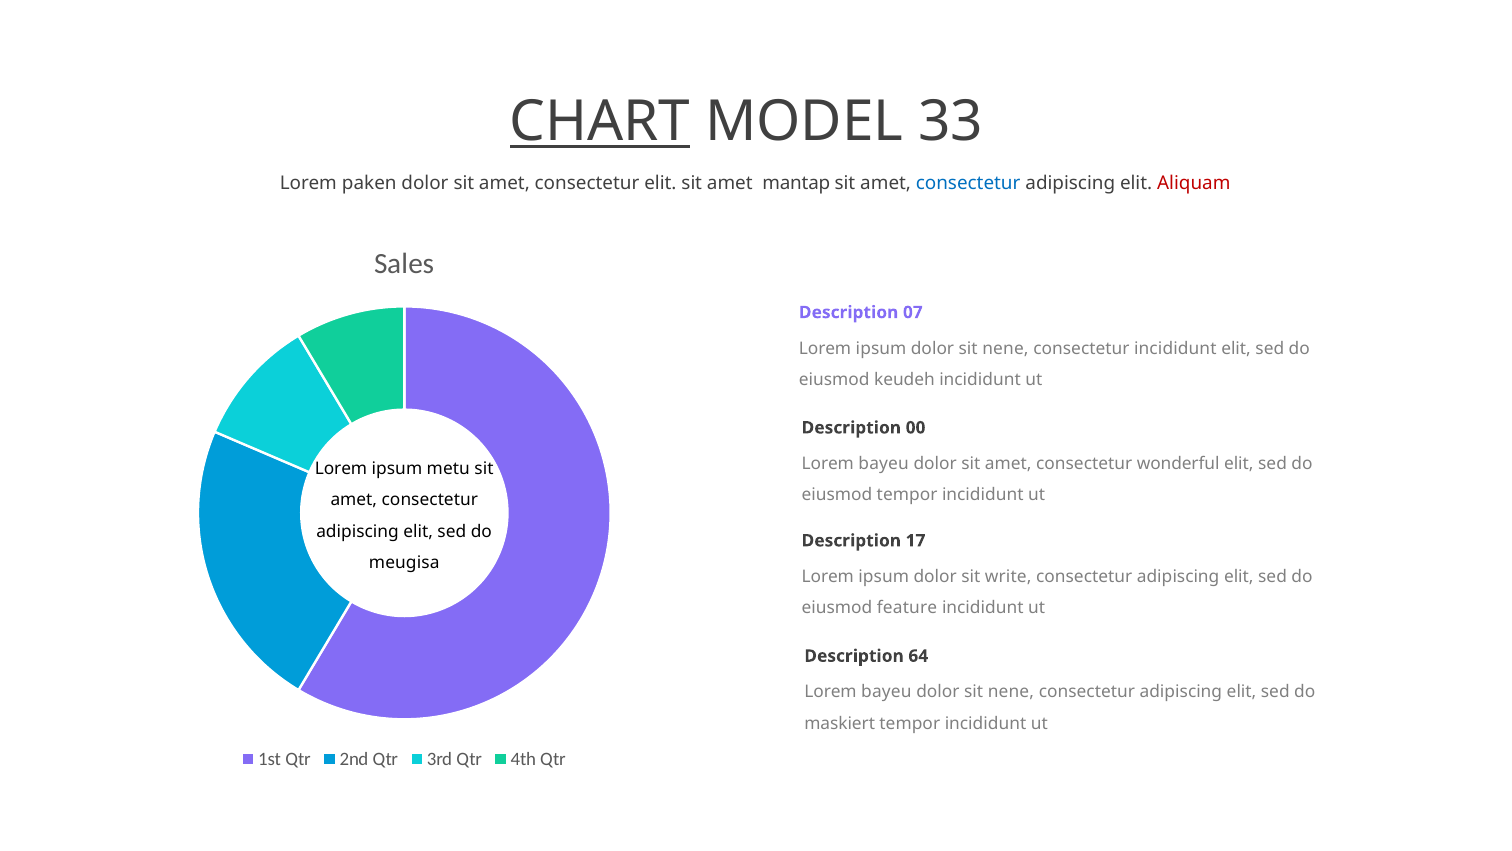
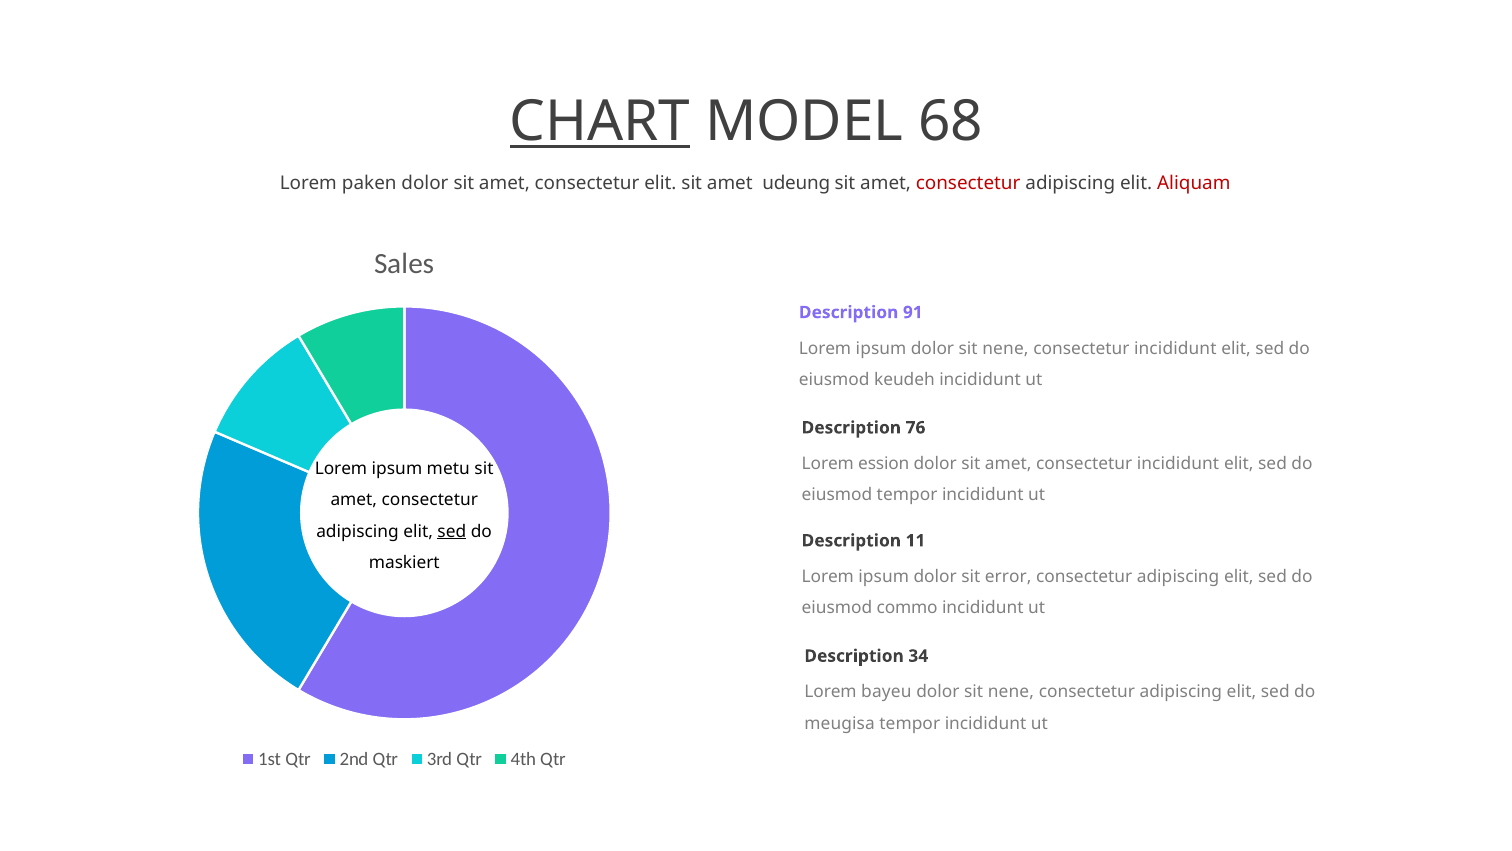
33: 33 -> 68 (951, 122)
mantap: mantap -> udeung (796, 183)
consectetur colour: blue -> red (968, 183)
07: 07 -> 91 (913, 312)
00: 00 -> 76 (916, 428)
bayeu: bayeu -> ession (884, 464)
amet consectetur wonderful: wonderful -> incididunt (1178, 464)
sed underline: none -> present (452, 531)
17: 17 -> 11 (916, 540)
meugisa: meugisa -> maskiert (404, 562)
write: write -> error (1008, 576)
feature: feature -> commo (907, 608)
64: 64 -> 34 (918, 656)
maskiert: maskiert -> meugisa (840, 723)
